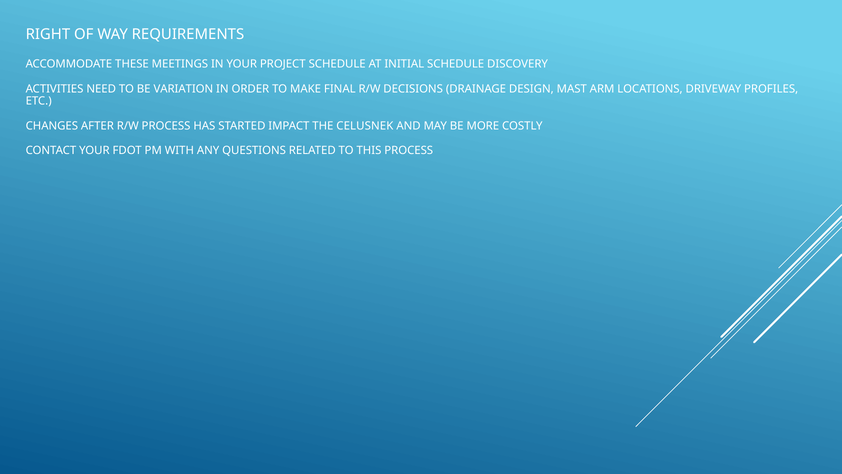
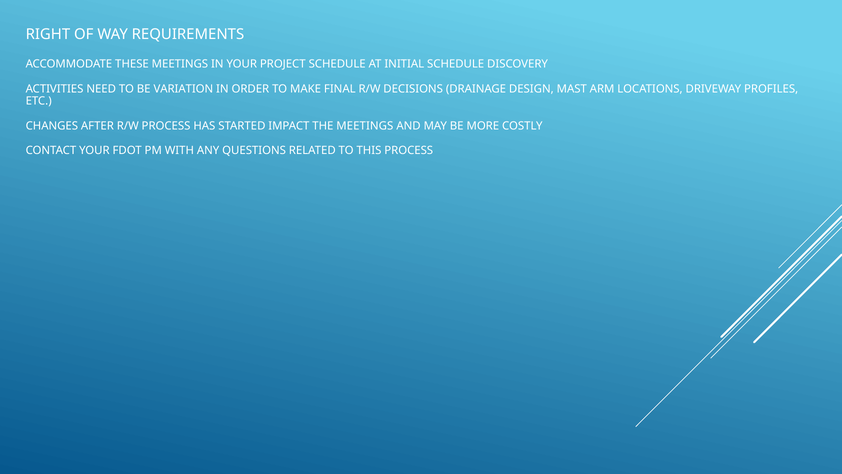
THE CELUSNEK: CELUSNEK -> MEETINGS (365, 126)
